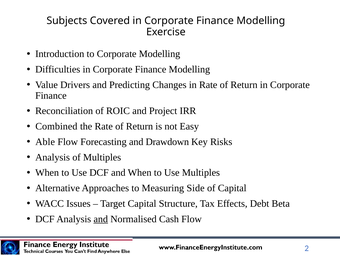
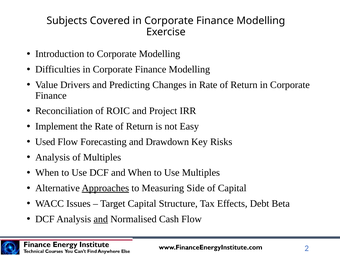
Combined: Combined -> Implement (56, 126)
Able: Able -> Used (45, 142)
Approaches underline: none -> present (105, 188)
